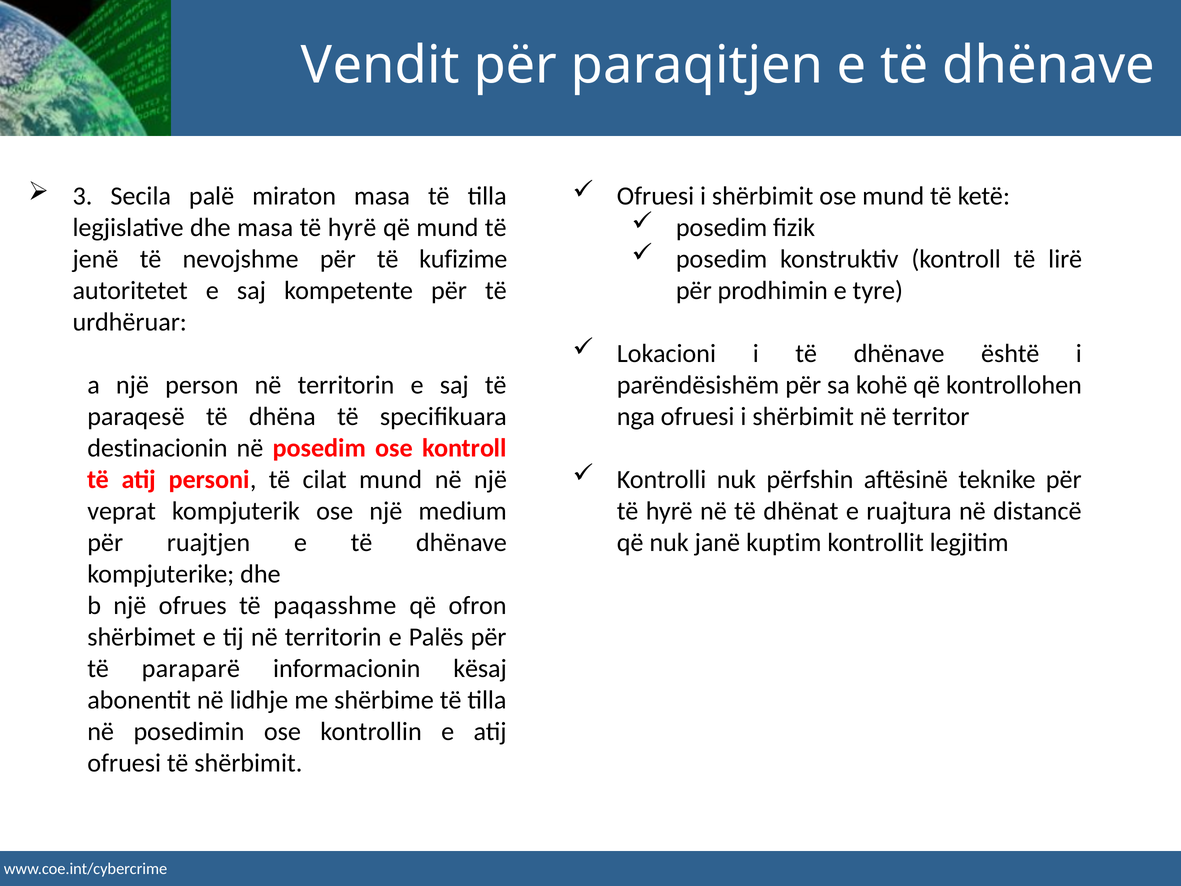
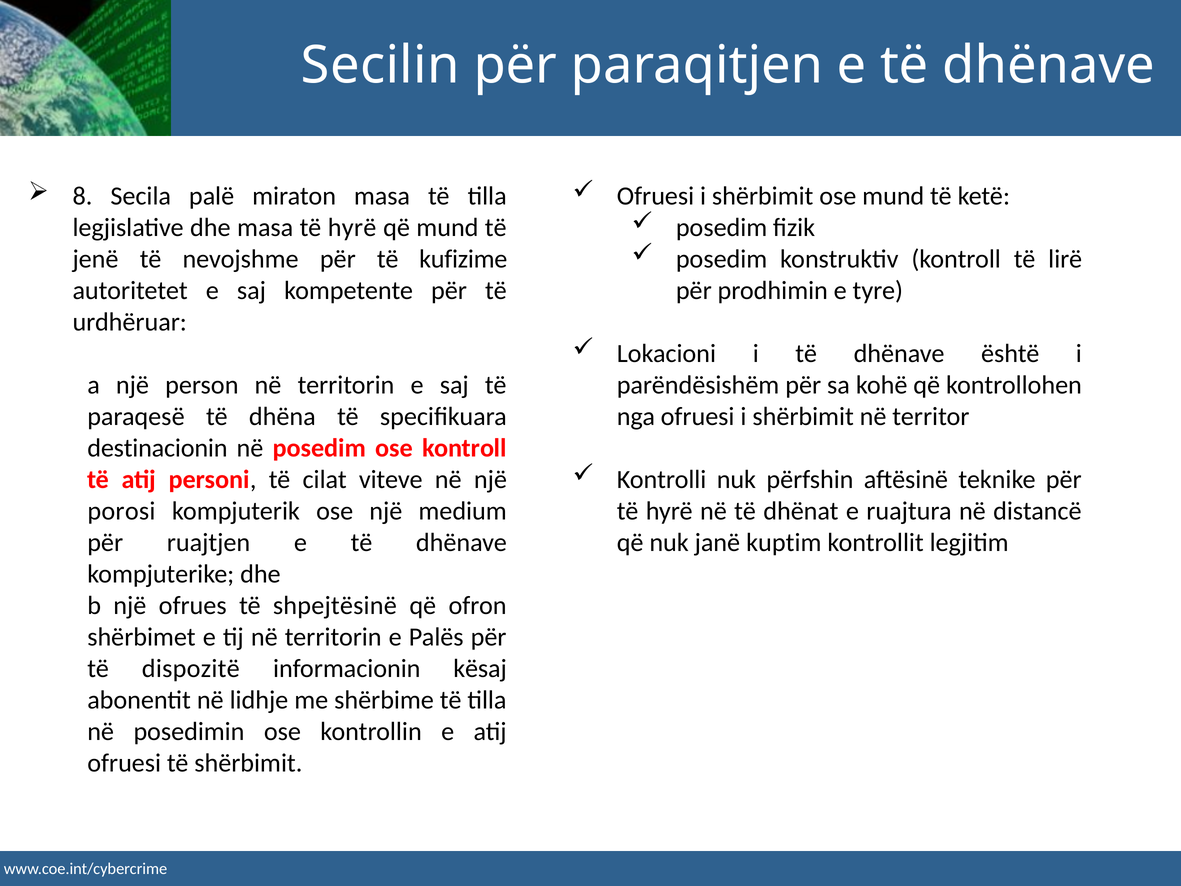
Vendit: Vendit -> Secilin (380, 66)
3: 3 -> 8 (82, 196)
cilat mund: mund -> viteve (391, 479)
veprat: veprat -> porosi (121, 511)
paqasshme: paqasshme -> shpejtësinë (335, 605)
paraparë: paraparë -> dispozitë (191, 668)
